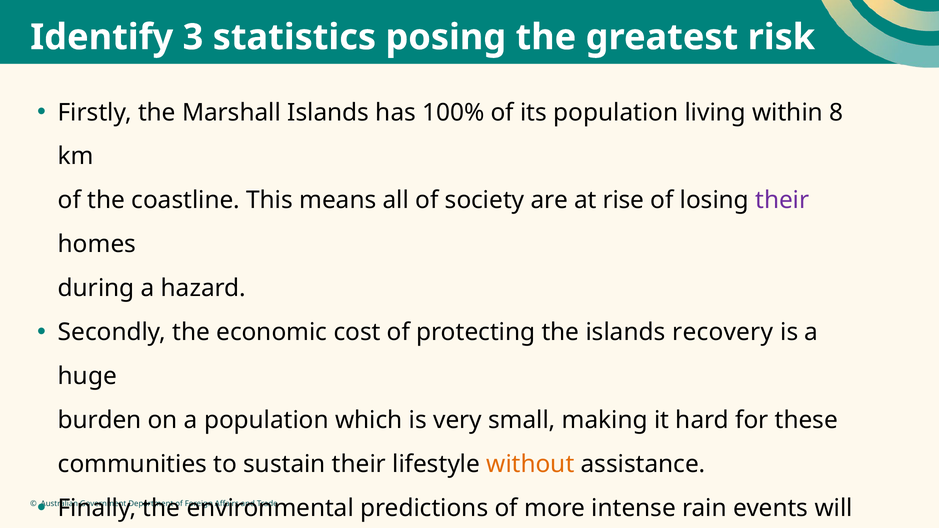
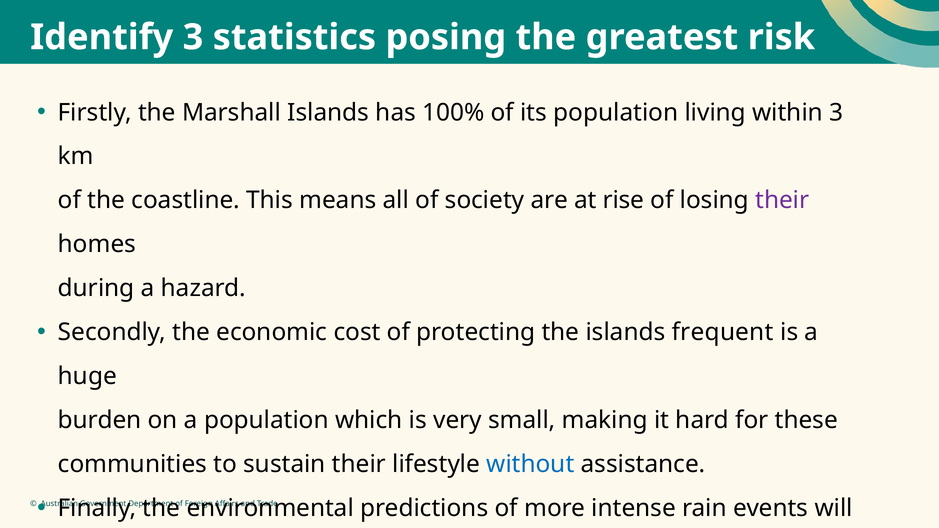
within 8: 8 -> 3 (836, 112)
islands recovery: recovery -> frequent (723, 332)
without colour: orange -> blue (530, 464)
